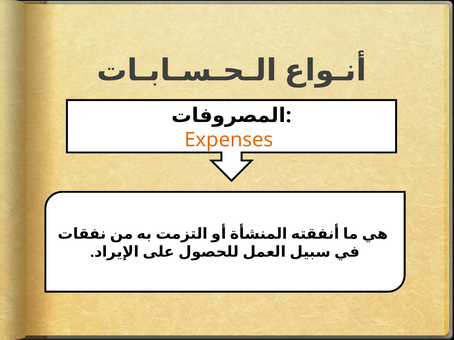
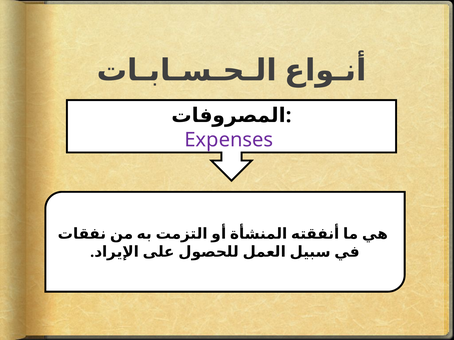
Expenses colour: orange -> purple (229, 140)
